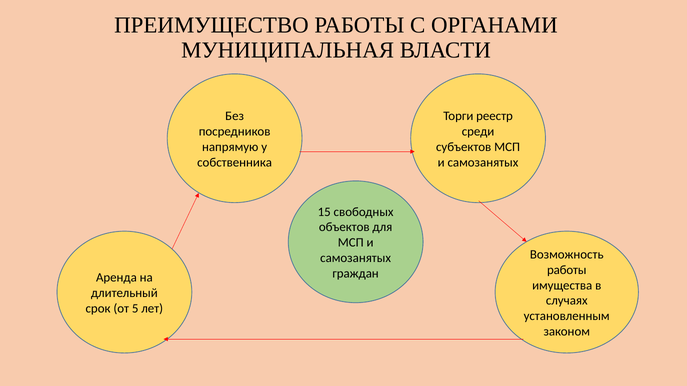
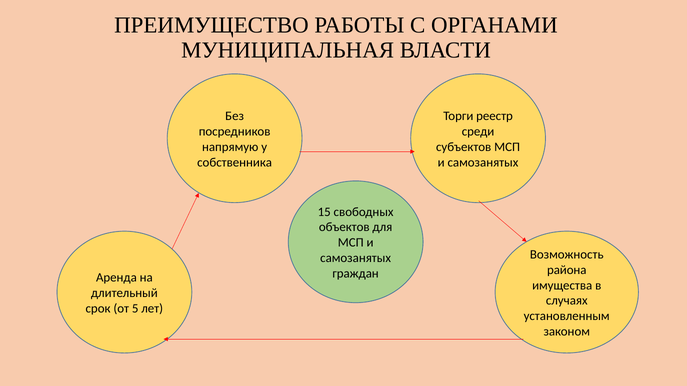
работы: работы -> района (567, 270)
